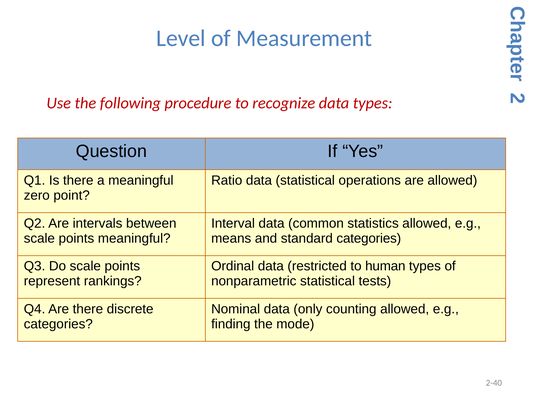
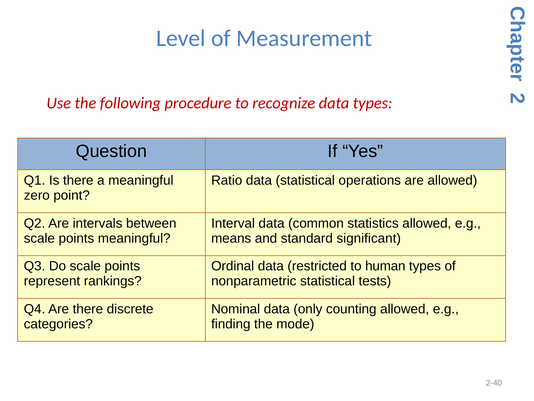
standard categories: categories -> significant (369, 238)
